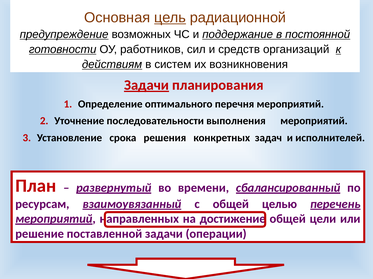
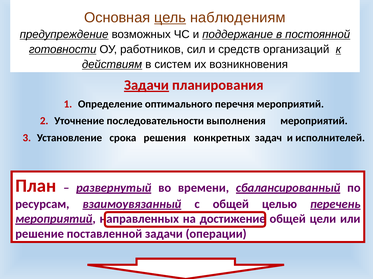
радиационной: радиационной -> наблюдениям (238, 18)
